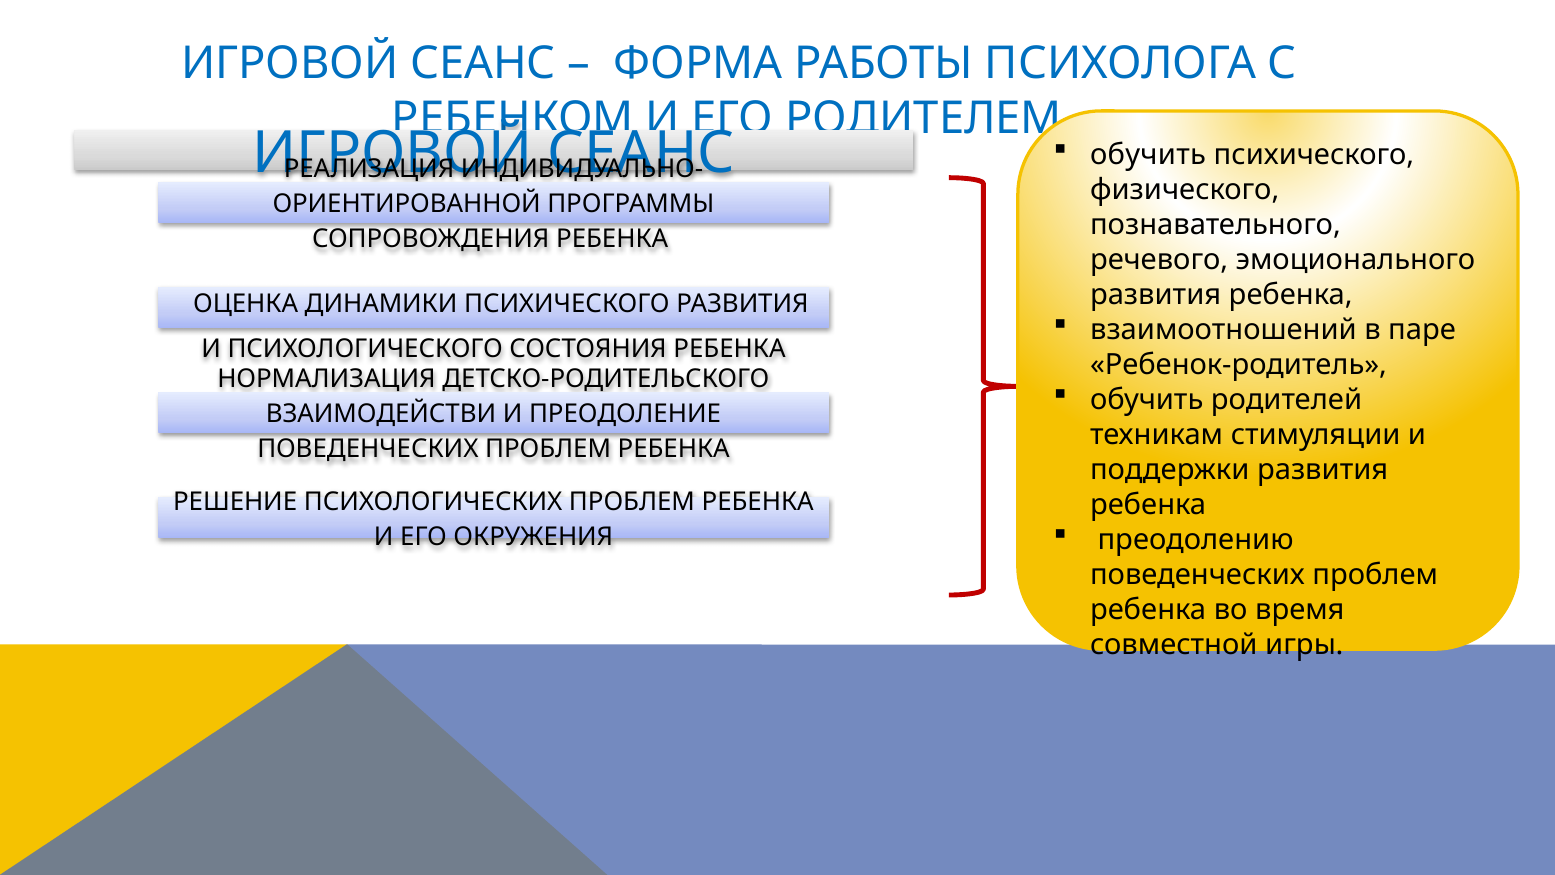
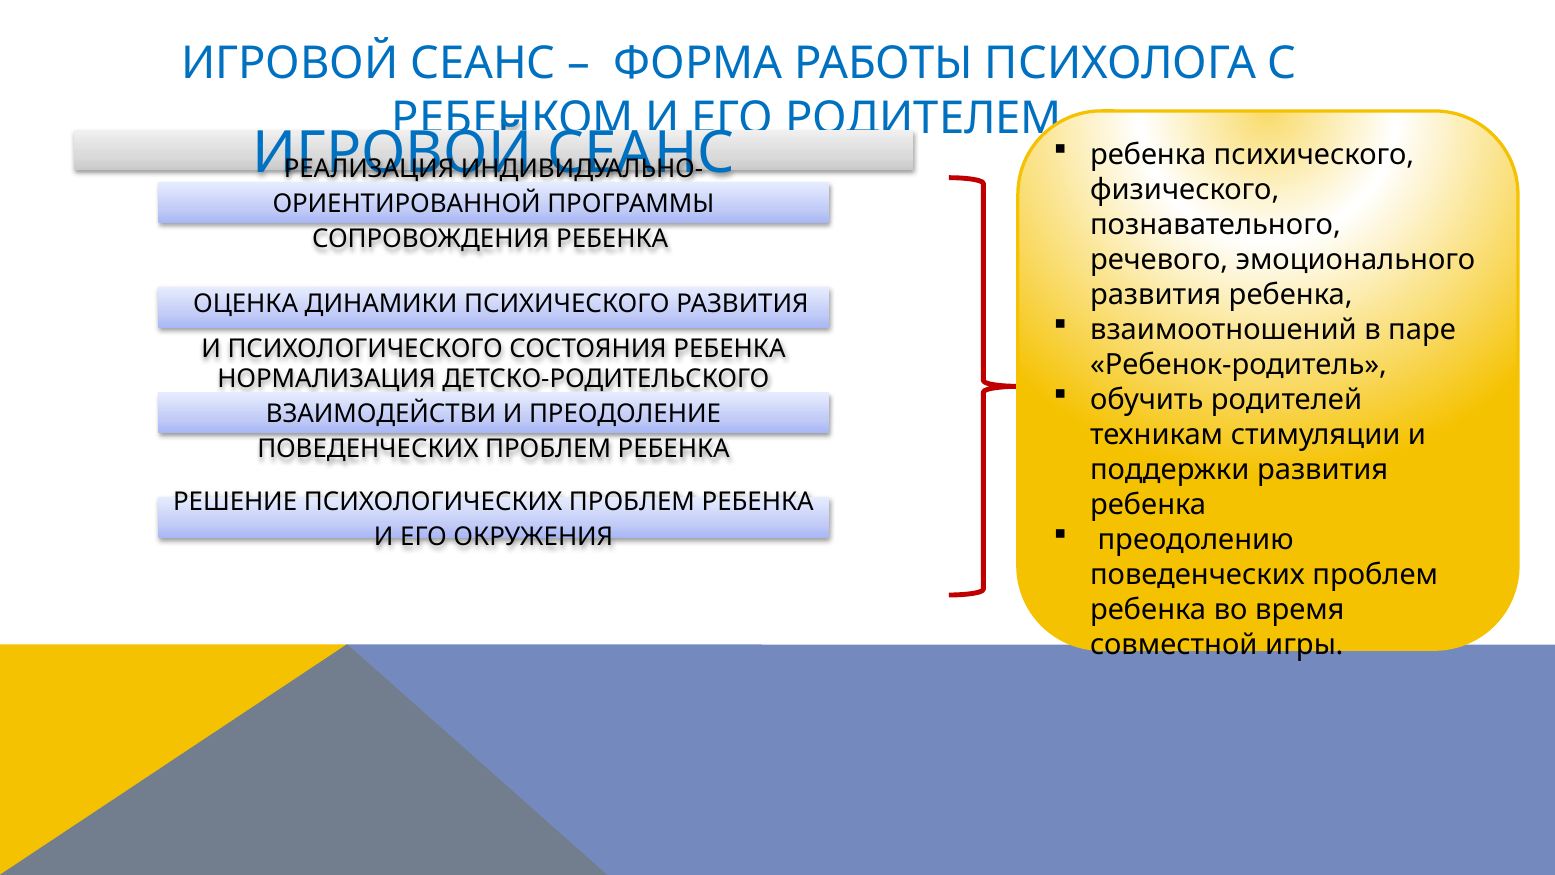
обучить: обучить -> ребенка (1148, 155)
